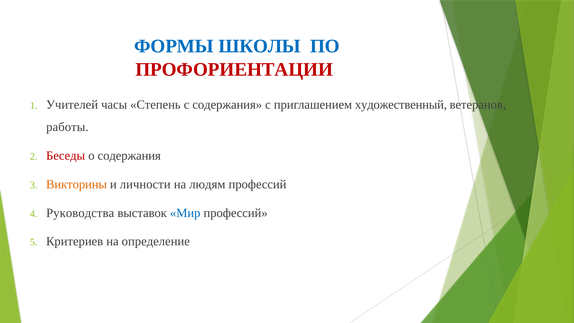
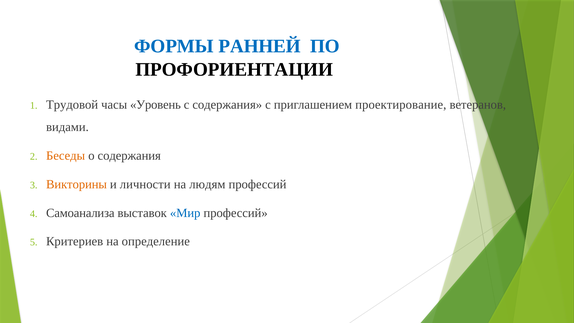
ШКОЛЫ: ШКОЛЫ -> РАННЕЙ (260, 46)
ПРОФОРИЕНТАЦИИ colour: red -> black (234, 69)
Учителей: Учителей -> Трудовой (72, 104)
Степень: Степень -> Уровень (155, 104)
художественный: художественный -> проектирование (401, 104)
работы: работы -> видами (67, 127)
Беседы colour: red -> orange (66, 156)
Руководства: Руководства -> Самоанализа (80, 213)
